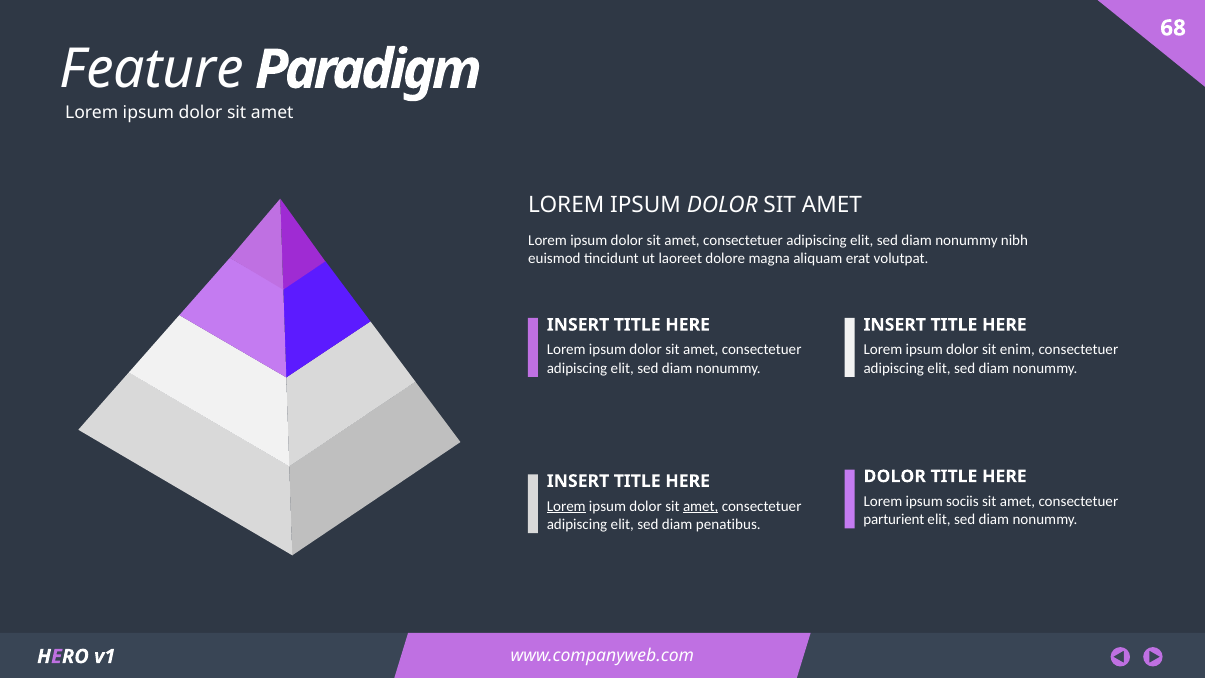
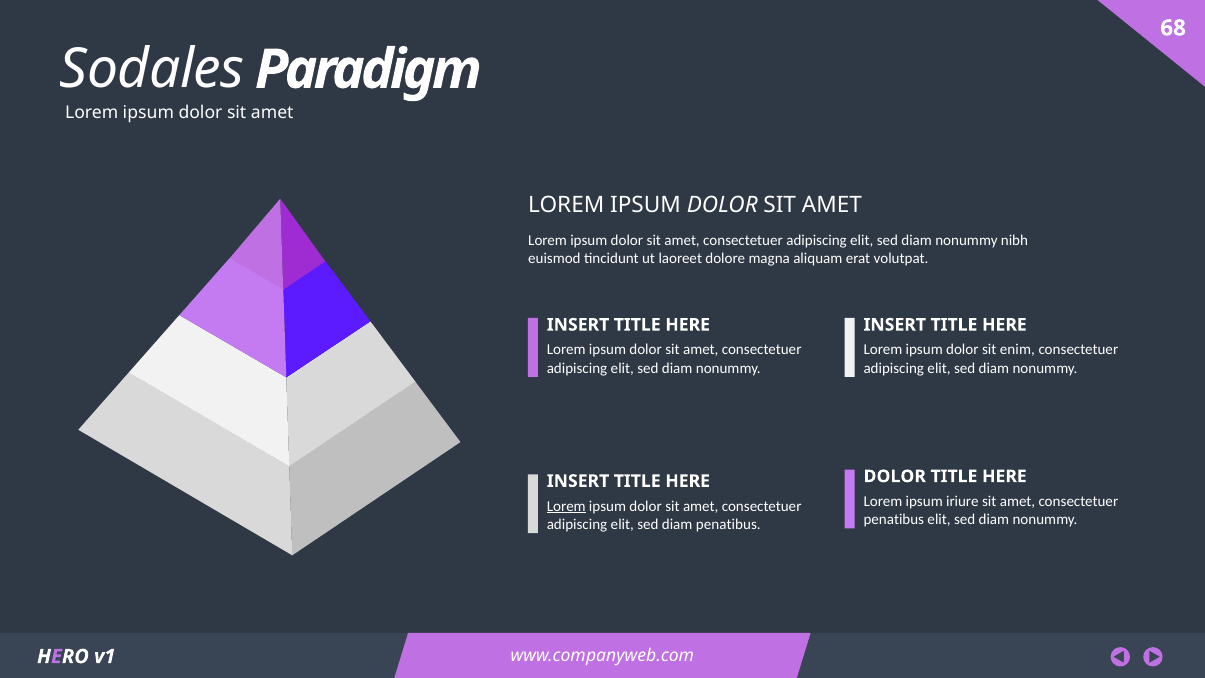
Feature: Feature -> Sodales (152, 70)
sociis: sociis -> iriure (962, 501)
amet underline: present -> none (701, 506)
parturient: parturient -> penatibus (894, 519)
